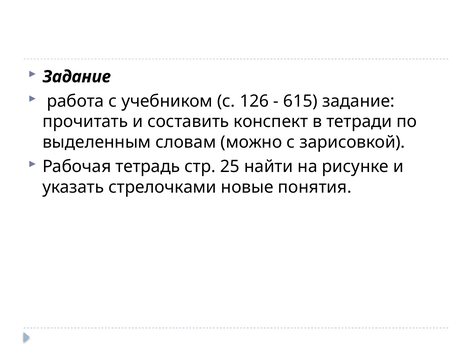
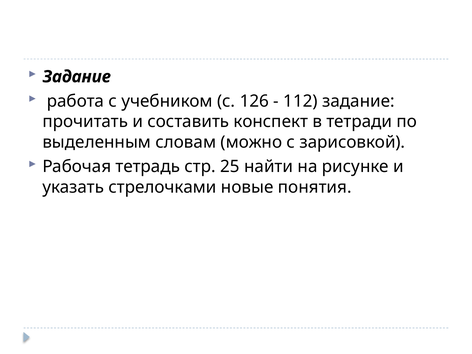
615: 615 -> 112 (300, 101)
